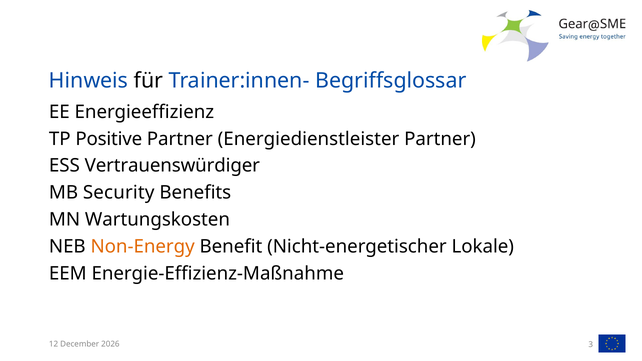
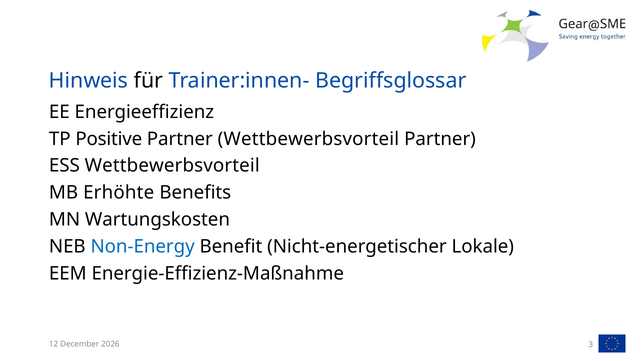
Partner Energiedienstleister: Energiedienstleister -> Wettbewerbsvorteil (308, 139)
ESS Vertrauenswürdiger: Vertrauenswürdiger -> Wettbewerbsvorteil (172, 166)
Security: Security -> Erhöhte (119, 193)
Non-Energy colour: orange -> blue (143, 247)
